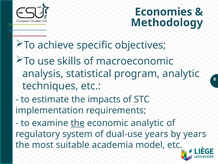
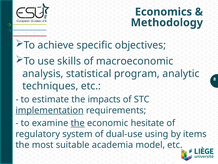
Economies: Economies -> Economics (163, 12)
implementation underline: none -> present (50, 110)
economic analytic: analytic -> hesitate (147, 123)
dual-use years: years -> using (157, 134)
by years: years -> items (195, 134)
